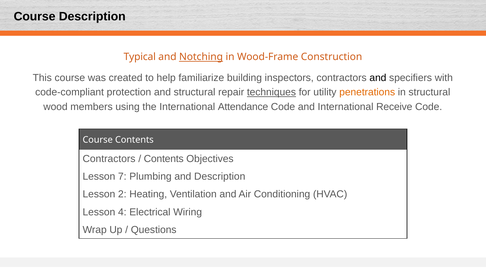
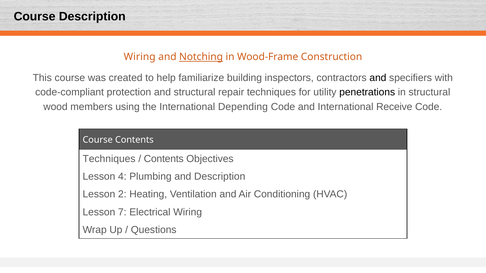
Typical: Typical -> Wiring (140, 57)
techniques underline: present -> none (271, 92)
penetrations colour: orange -> black (367, 92)
Attendance: Attendance -> Depending (243, 107)
Contractors: Contractors -> Techniques (109, 159)
7: 7 -> 4 (122, 177)
4: 4 -> 7 (122, 212)
